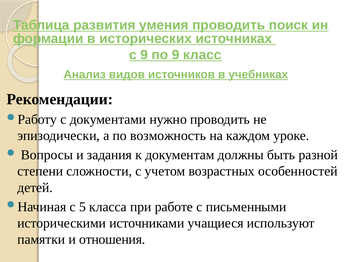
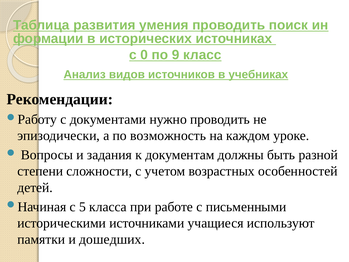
с 9: 9 -> 0 (144, 55)
отношения: отношения -> дошедших (112, 239)
